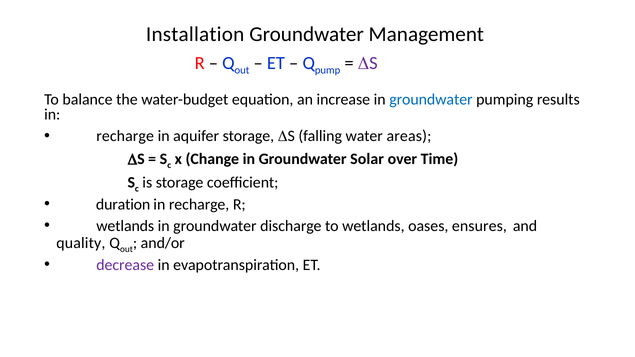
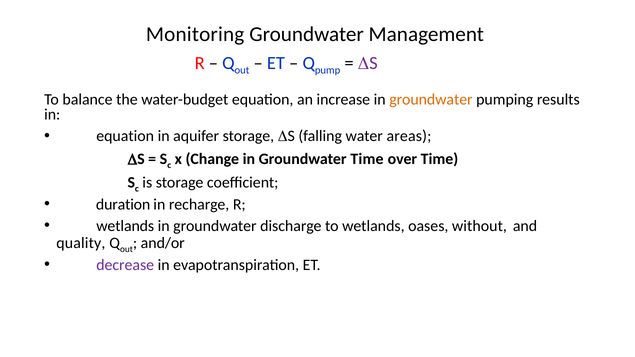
Installation: Installation -> Monitoring (195, 34)
groundwater colour: blue -> orange (431, 99)
recharge: recharge -> equation (125, 136)
Groundwater Solar: Solar -> Time (367, 159)
ensures: ensures -> without (479, 226)
